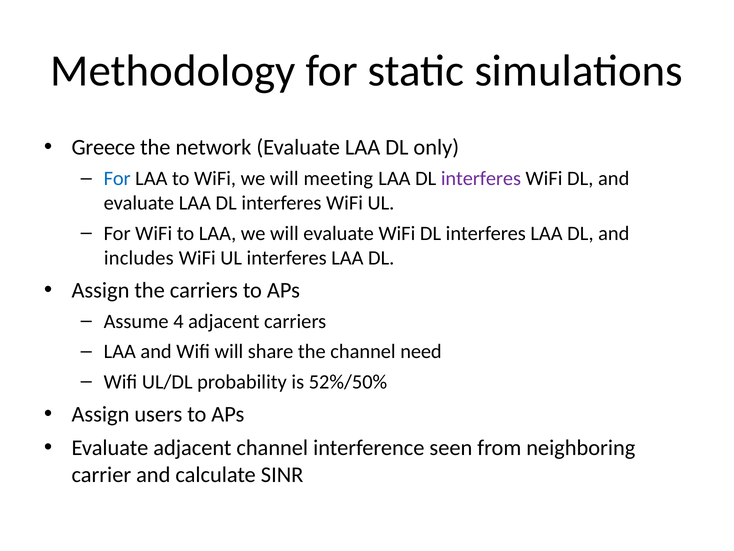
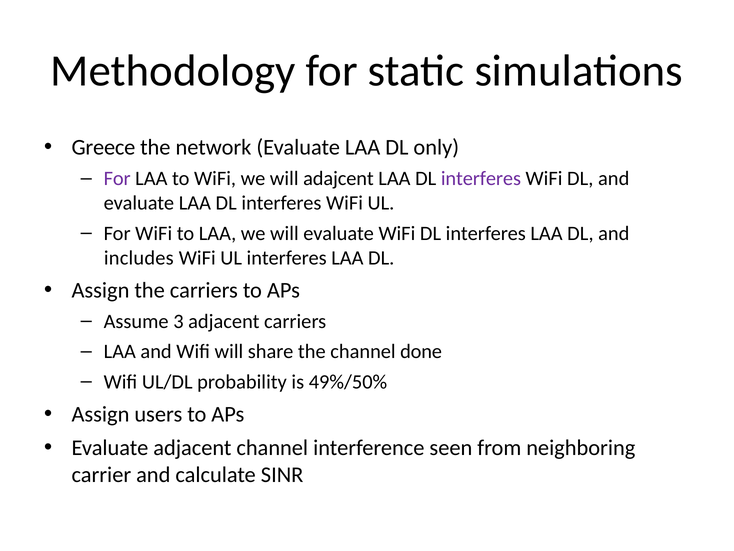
For colour: blue -> purple (117, 178)
meeting: meeting -> adajcent (338, 178)
4: 4 -> 3 (178, 321)
need: need -> done (421, 351)
52%/50%: 52%/50% -> 49%/50% (348, 382)
